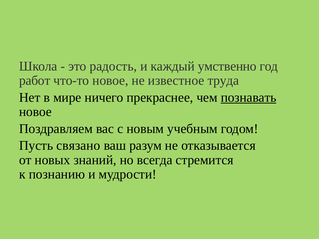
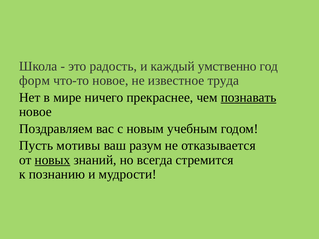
работ: работ -> форм (35, 81)
связано: связано -> мотивы (78, 146)
новых underline: none -> present (52, 160)
